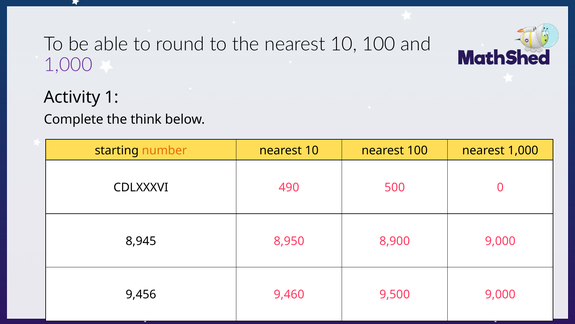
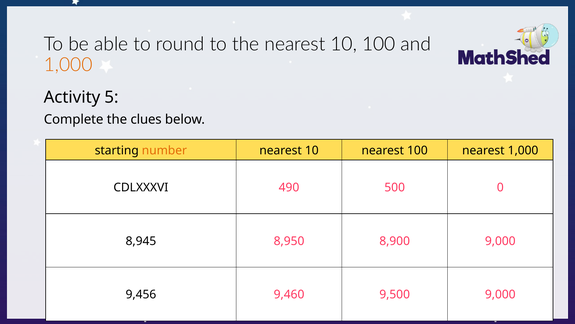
1,000 colour: purple -> orange (68, 65)
1: 1 -> 5 (112, 97)
think: think -> clues (146, 119)
